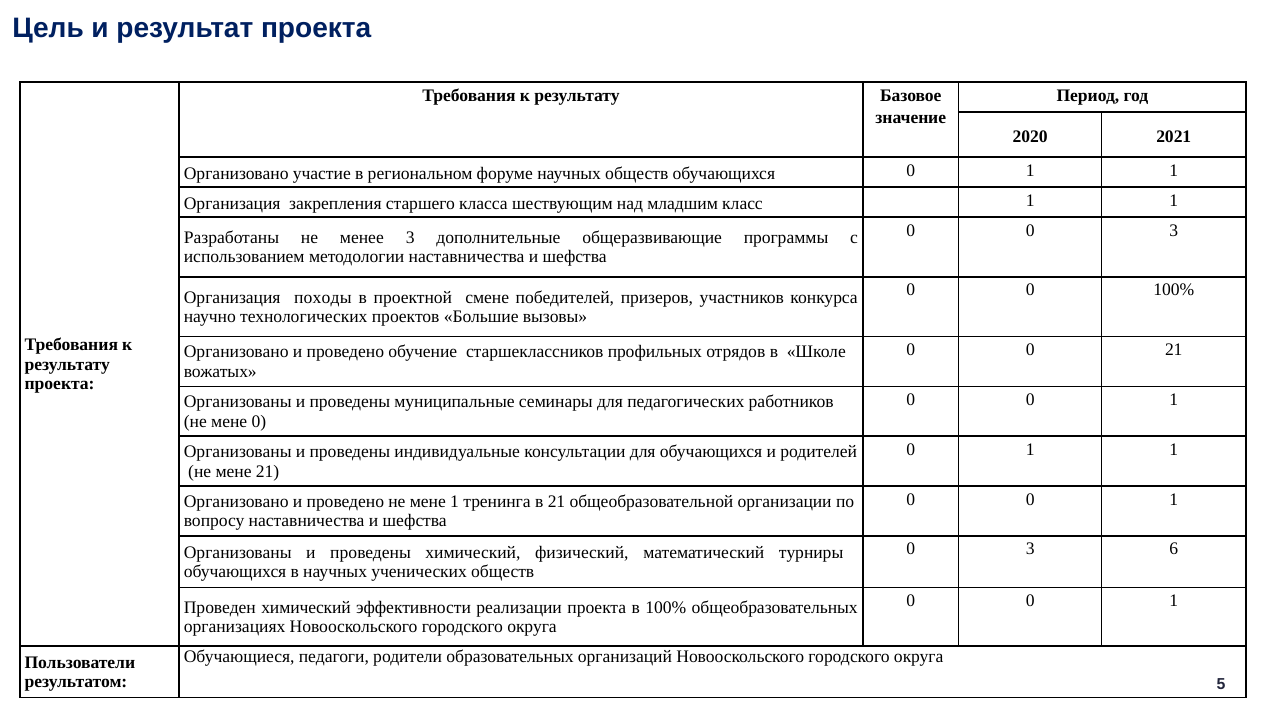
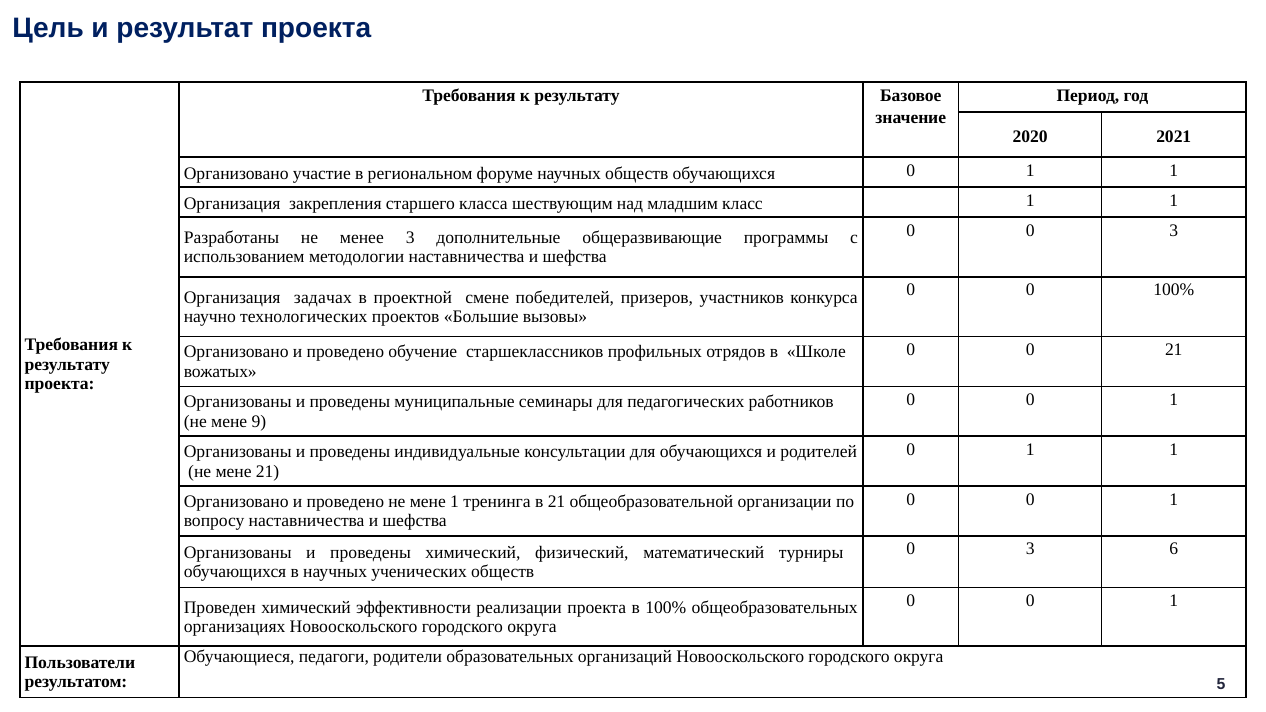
походы: походы -> задачах (323, 297)
мене 0: 0 -> 9 (259, 421)
